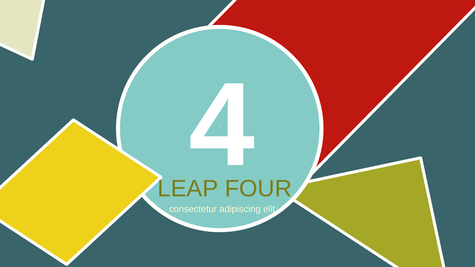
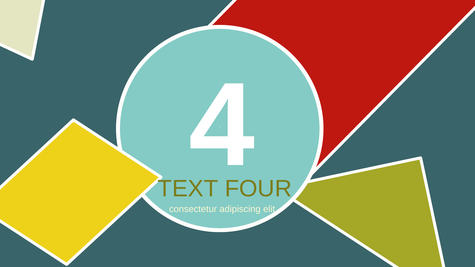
LEAP: LEAP -> TEXT (188, 189)
